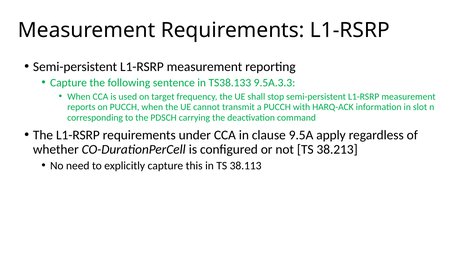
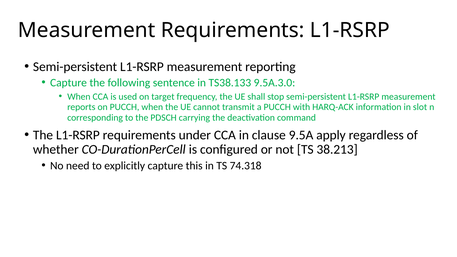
9.5A.3.3: 9.5A.3.3 -> 9.5A.3.0 (274, 83)
38.113: 38.113 -> 74.318 (246, 166)
